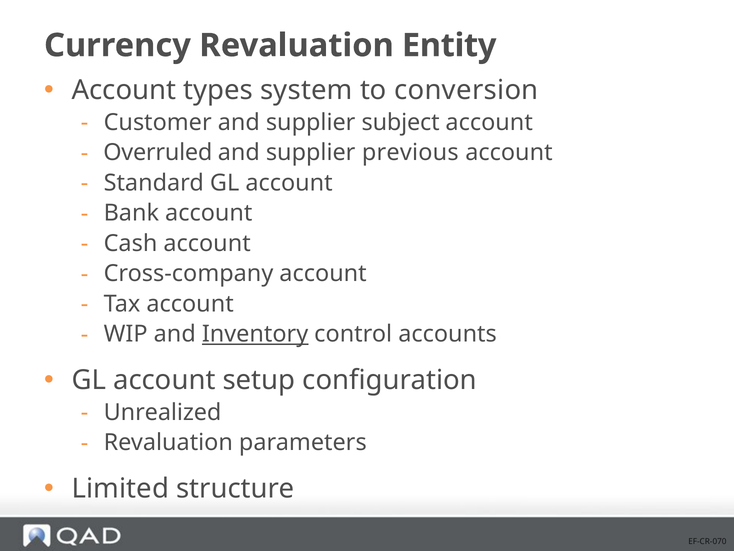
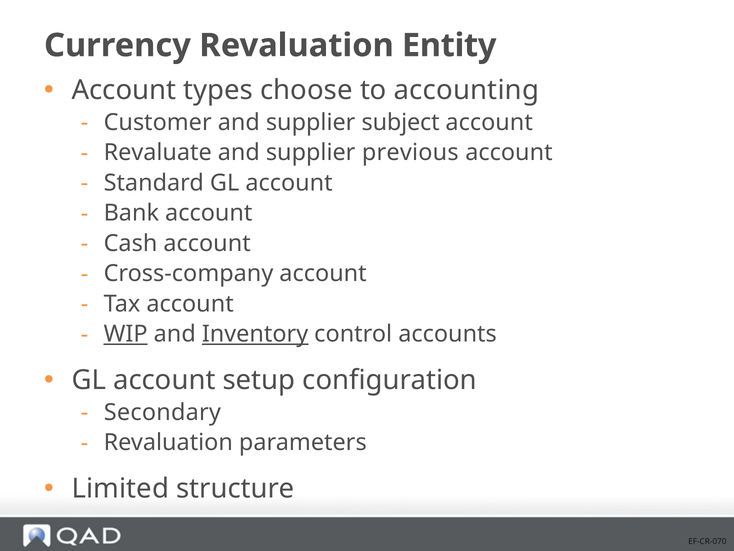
system: system -> choose (306, 90)
conversion: conversion -> accounting (466, 90)
Overruled: Overruled -> Revaluate (158, 153)
WIP underline: none -> present (126, 334)
Unrealized: Unrealized -> Secondary (162, 412)
